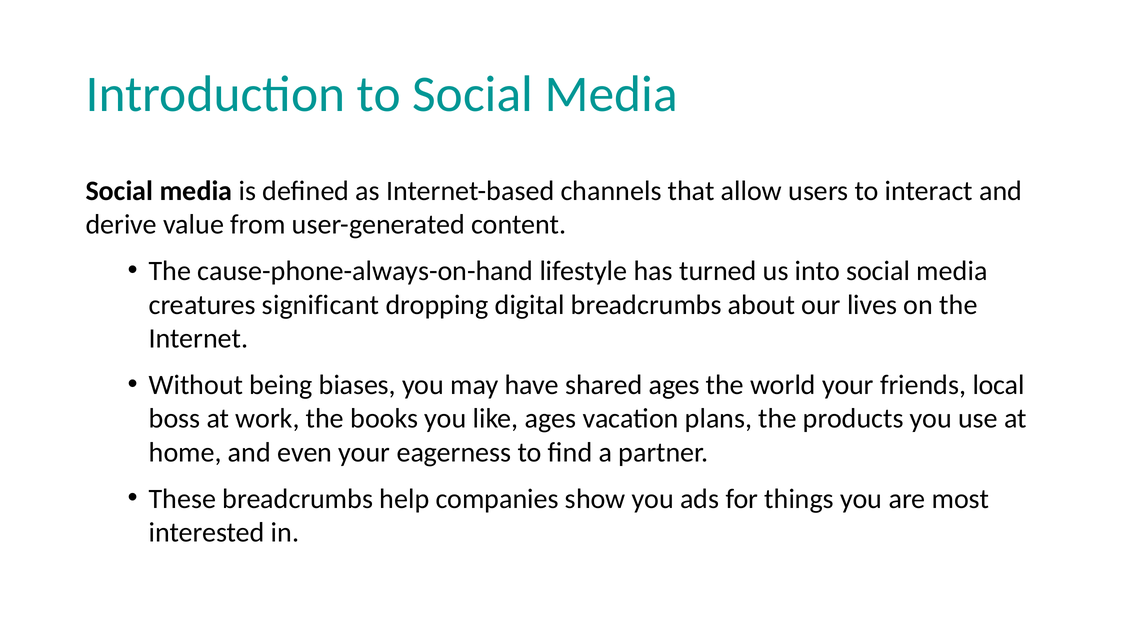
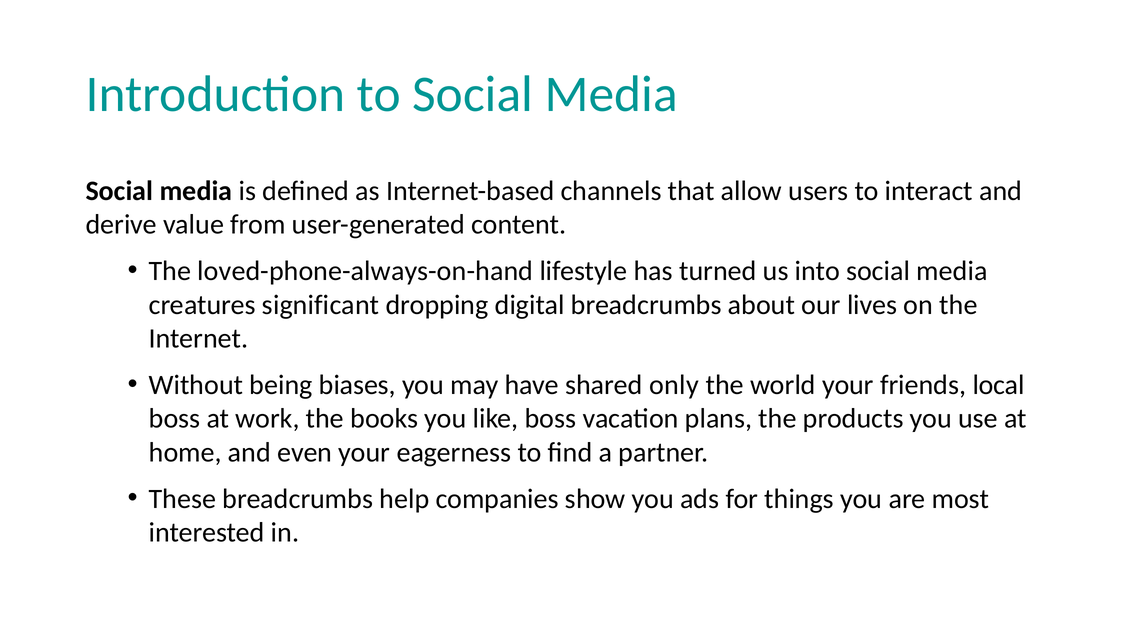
cause-phone-always-on-hand: cause-phone-always-on-hand -> loved-phone-always-on-hand (365, 271)
shared ages: ages -> only (674, 385)
like ages: ages -> boss (550, 419)
